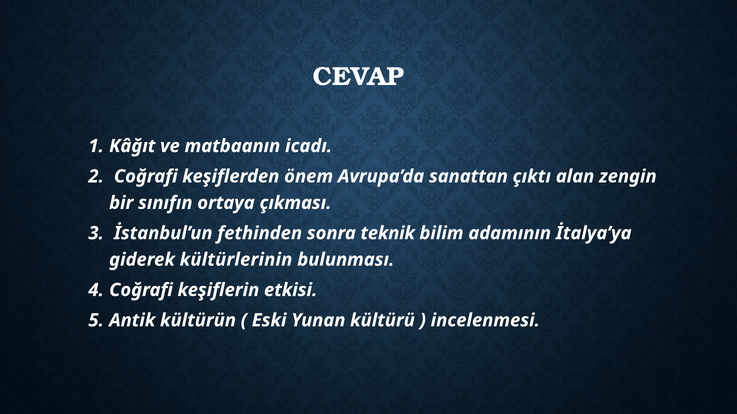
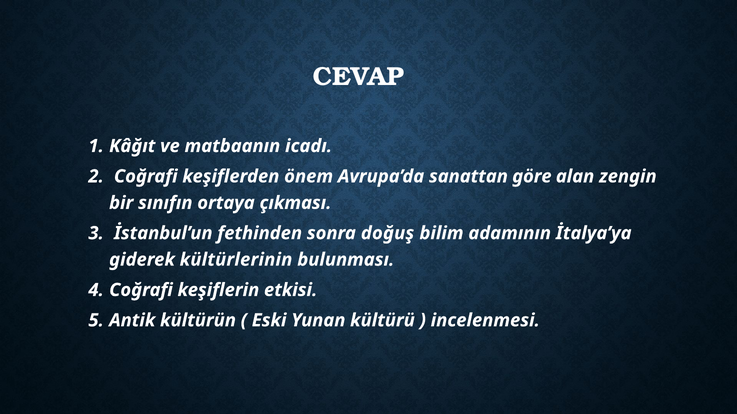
çıktı: çıktı -> göre (532, 177)
teknik: teknik -> doğuş (388, 233)
